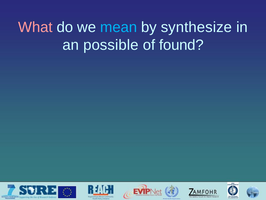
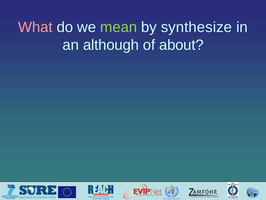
mean colour: light blue -> light green (119, 27)
possible: possible -> although (111, 45)
found: found -> about (181, 45)
